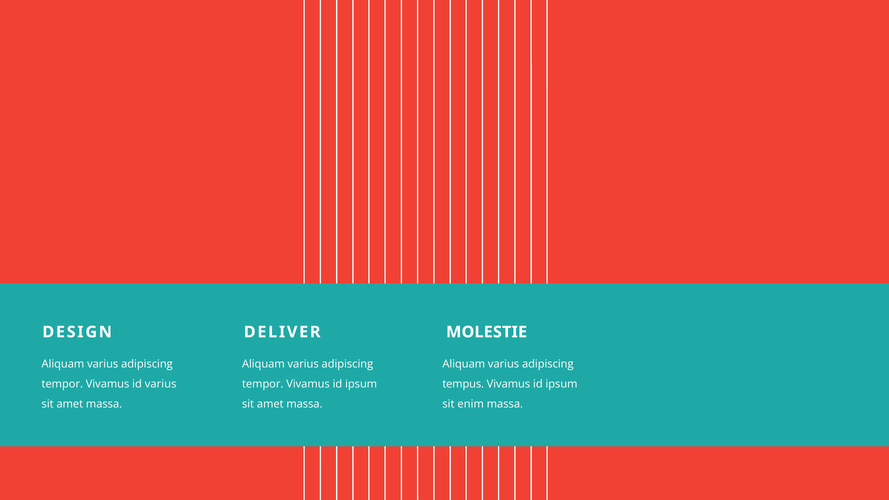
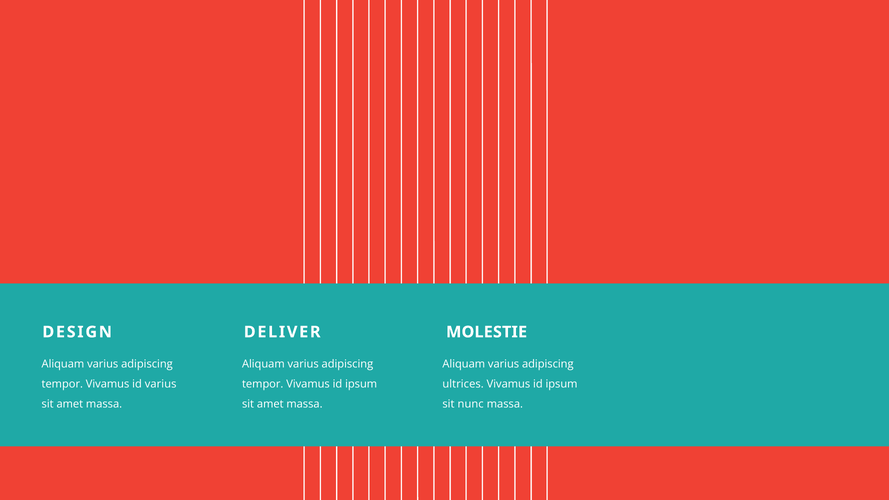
tempus: tempus -> ultrices (463, 384)
enim: enim -> nunc (471, 404)
